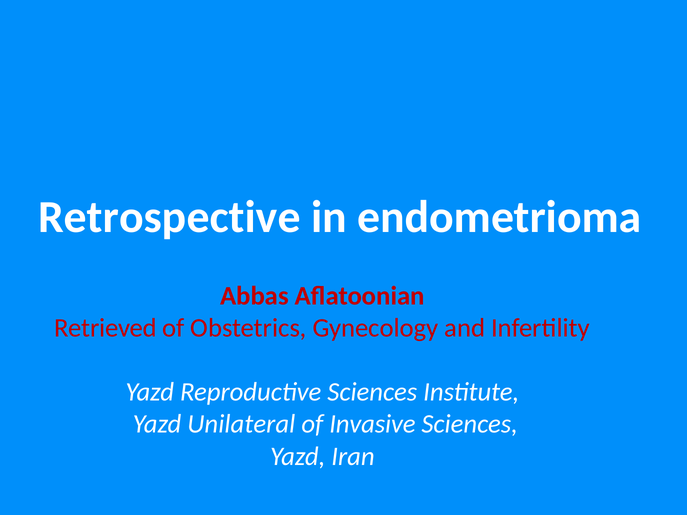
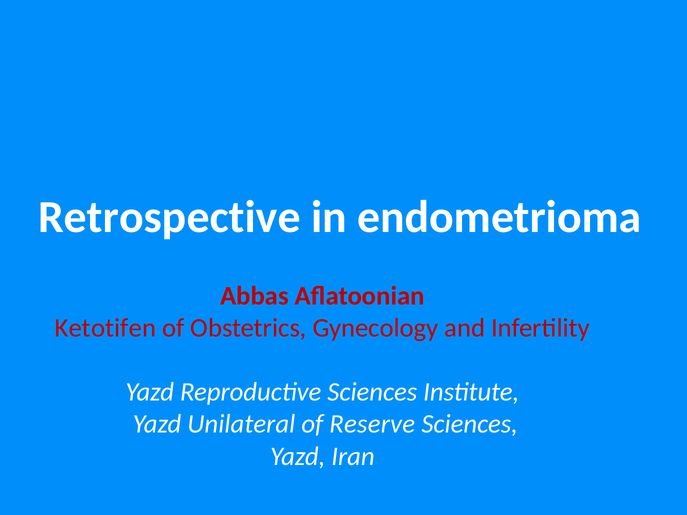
Retrieved: Retrieved -> Ketotifen (105, 328)
Invasive: Invasive -> Reserve (372, 424)
